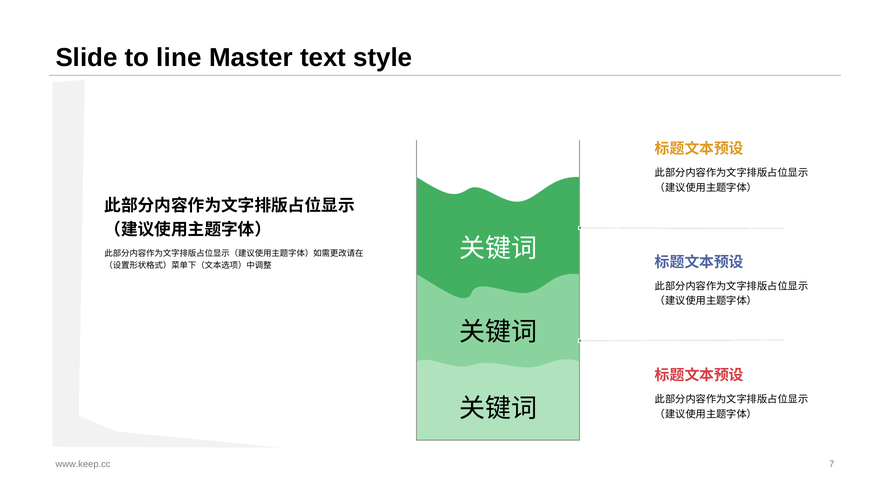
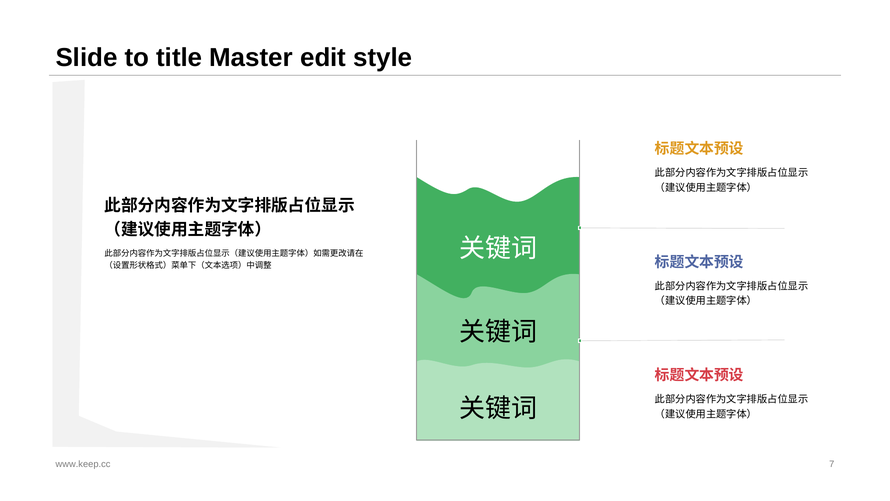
line: line -> title (179, 58)
text: text -> edit (323, 58)
